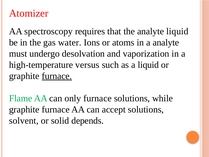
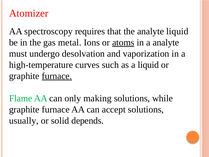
water: water -> metal (70, 42)
atoms underline: none -> present (123, 42)
versus: versus -> curves (87, 65)
only furnace: furnace -> making (97, 98)
solvent: solvent -> usually (24, 120)
